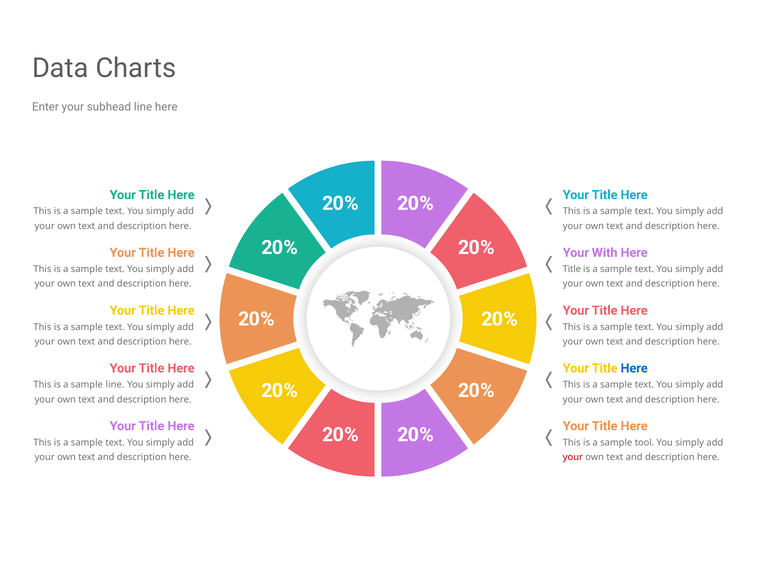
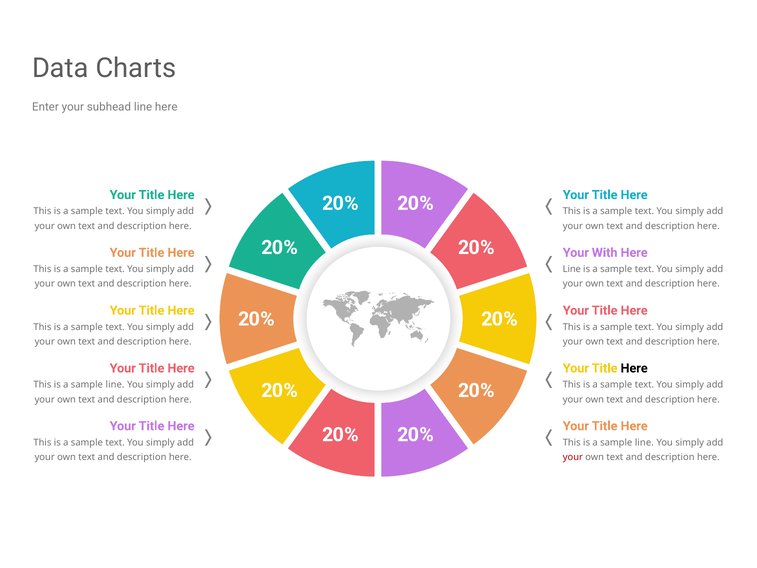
Title: Title -> Line (572, 269)
Here colour: blue -> black (634, 368)
tool: tool -> line (644, 442)
